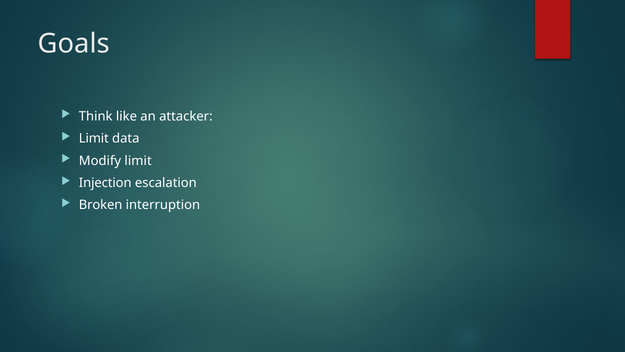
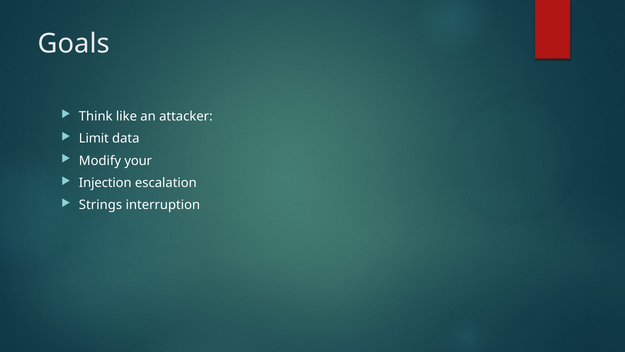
Modify limit: limit -> your (138, 161)
Broken: Broken -> Strings (101, 205)
